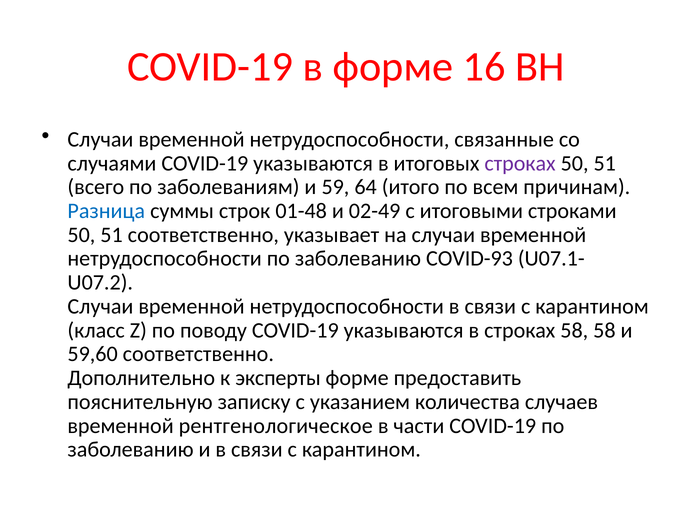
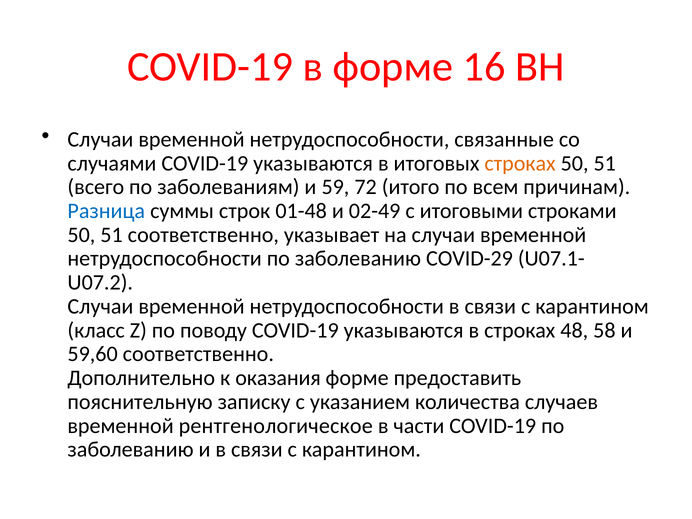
строках colour: purple -> orange (520, 163)
64: 64 -> 72 (366, 187)
COVID-93: COVID-93 -> COVID-29 (469, 259)
строках 58: 58 -> 48 (574, 330)
эксперты: эксперты -> оказания (278, 378)
